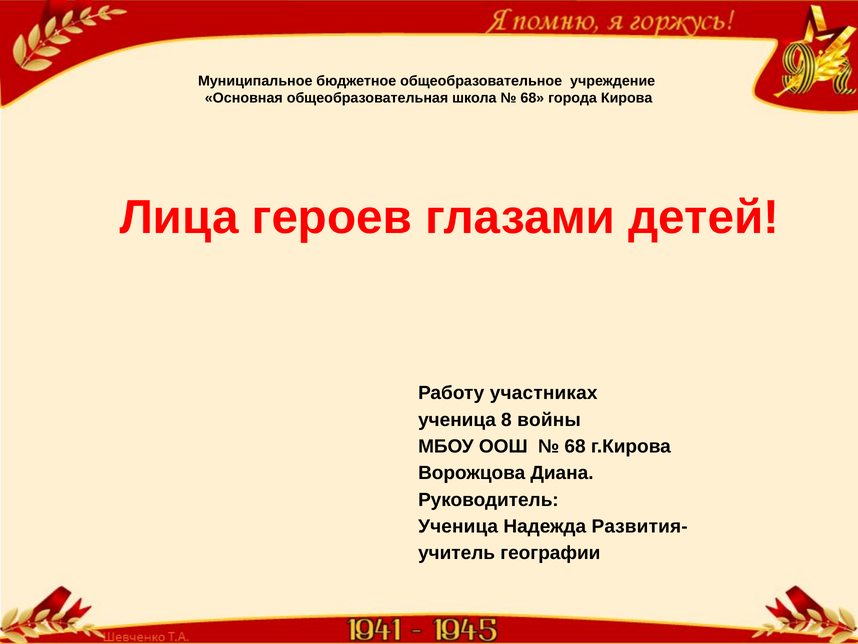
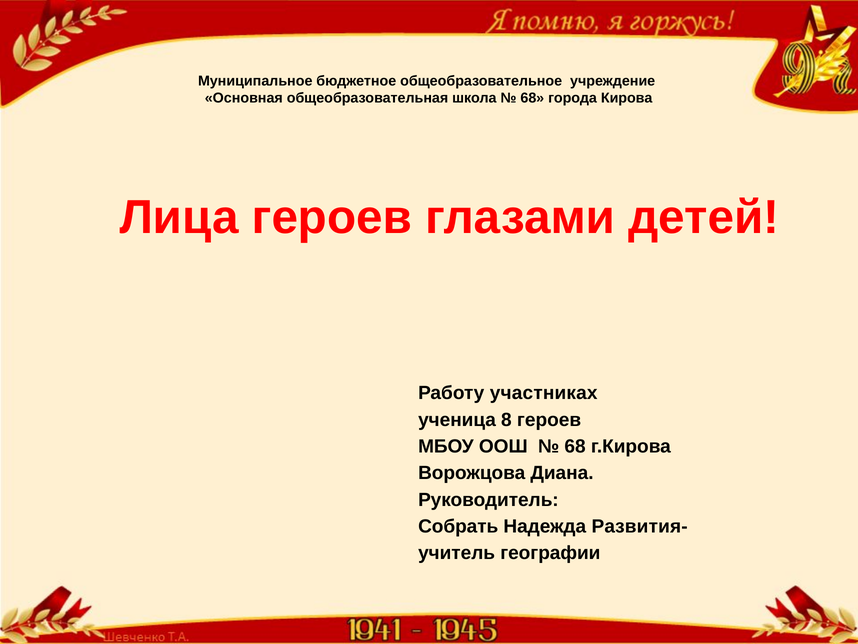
8 войны: войны -> героев (549, 419)
Ученица: Ученица -> Собрать (458, 526)
